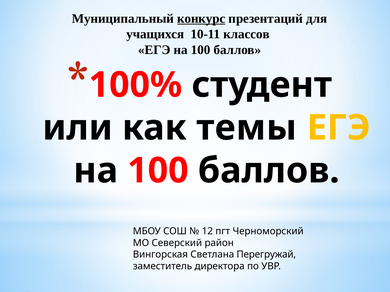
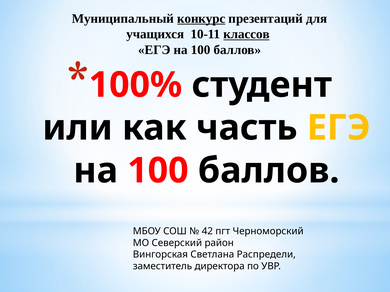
классов underline: none -> present (247, 34)
темы: темы -> часть (247, 128)
12: 12 -> 42 (207, 232)
Перегружай: Перегружай -> Распредели (266, 255)
